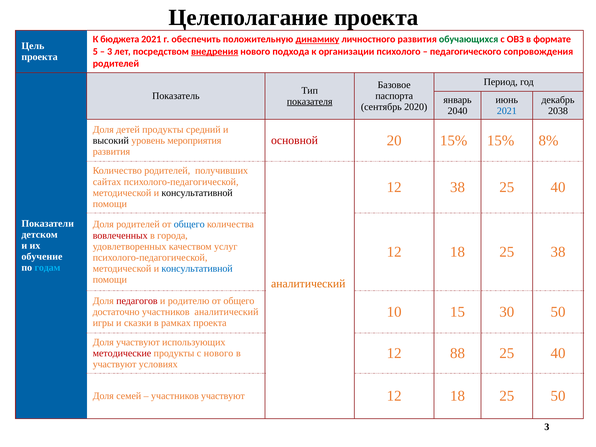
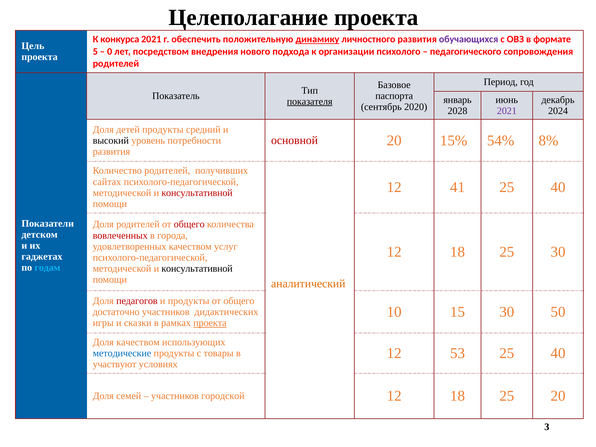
бюджета: бюджета -> конкурса (120, 39)
обучающихся colour: green -> purple (469, 39)
3: 3 -> 0 (110, 51)
внедрения underline: present -> none (215, 51)
2040: 2040 -> 2028 (458, 111)
2021 colour: blue -> purple (507, 111)
2038: 2038 -> 2024 (558, 111)
15% 15%: 15% -> 54% (501, 141)
мероприятия: мероприятия -> потребности (194, 140)
12 38: 38 -> 41 (458, 187)
консультативной colour: black -> red (197, 193)
общего colour: blue -> red (189, 224)
25 38: 38 -> 30 (558, 252)
обучение: обучение -> гаджетах (42, 257)
консультативной colour: blue -> black (197, 268)
и родителю: родителю -> продукты (189, 301)
участников аналитический: аналитический -> дидактических (226, 312)
проекта underline: none -> present (210, 323)
Доля участвуют: участвуют -> качеством (138, 342)
88: 88 -> 53 (458, 353)
методические colour: red -> blue (122, 353)
с нового: нового -> товары (219, 353)
участников участвуют: участвуют -> городской (223, 396)
25 50: 50 -> 20 (558, 396)
